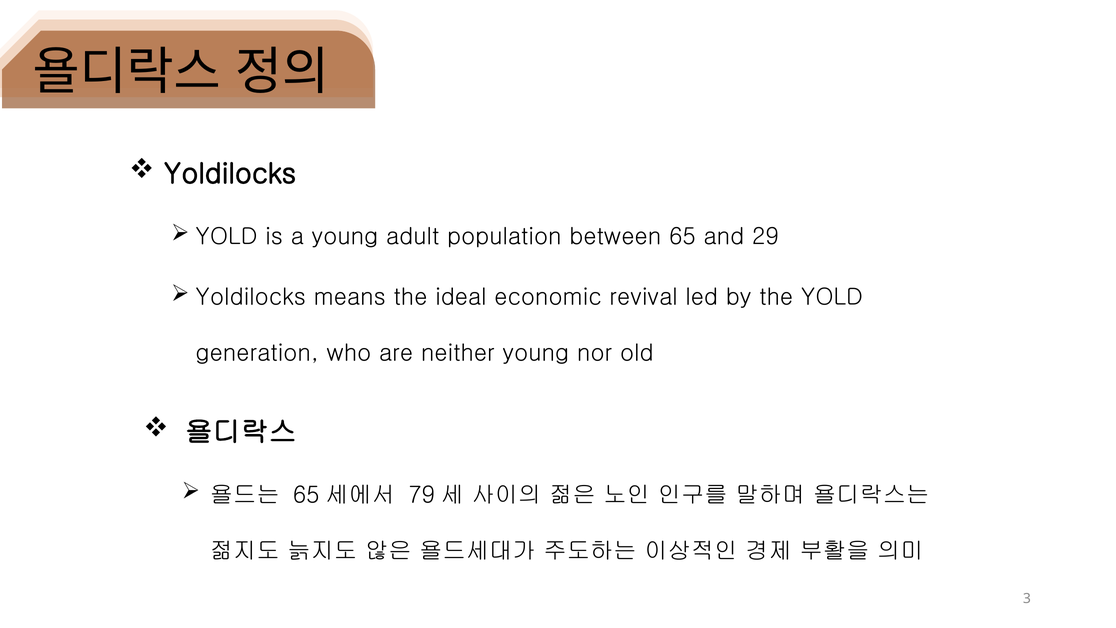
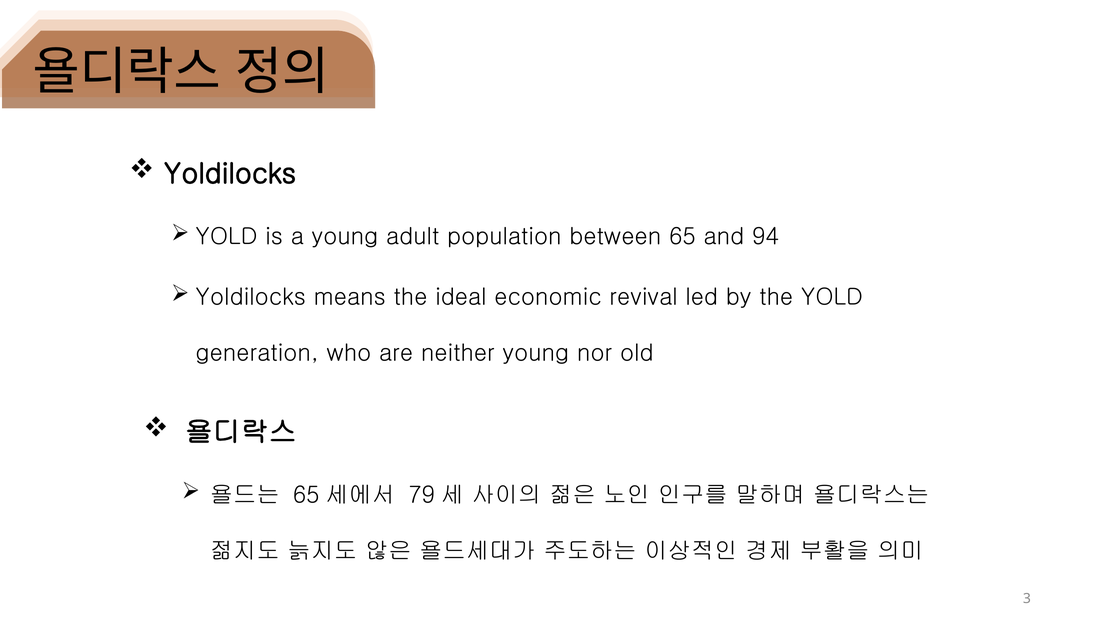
29: 29 -> 94 (765, 237)
